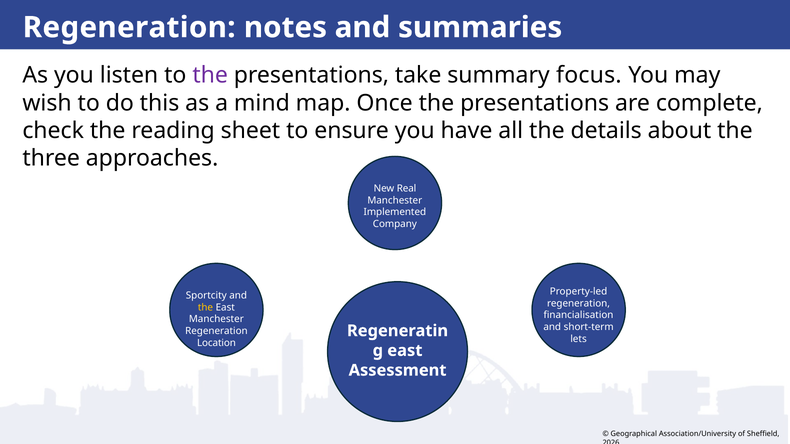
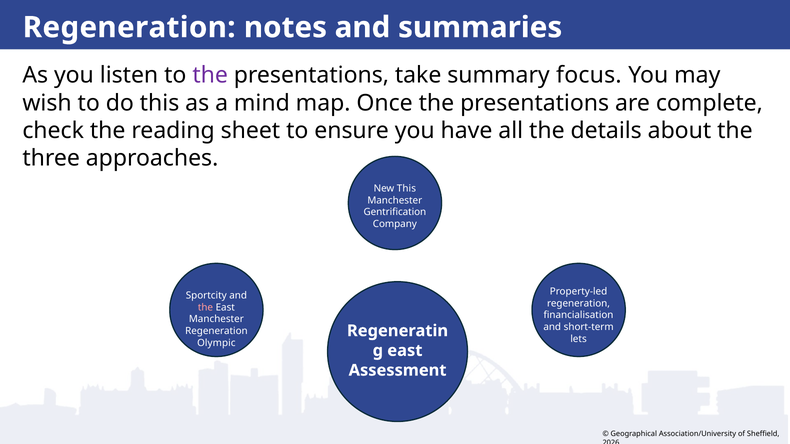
New Real: Real -> This (406, 189)
Implemented: Implemented -> Gentrification (395, 212)
the colour: yellow -> pink (205, 308)
Location: Location -> Olympic (216, 343)
